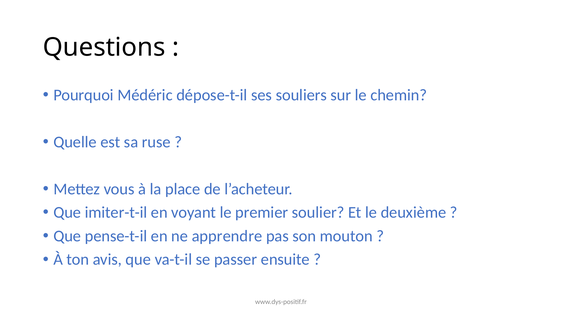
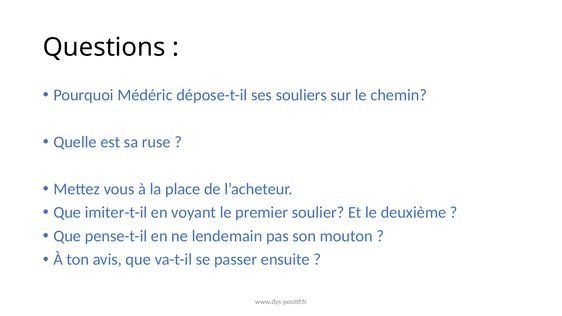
apprendre: apprendre -> lendemain (227, 236)
